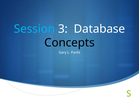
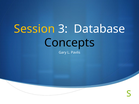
Session colour: light blue -> yellow (34, 29)
